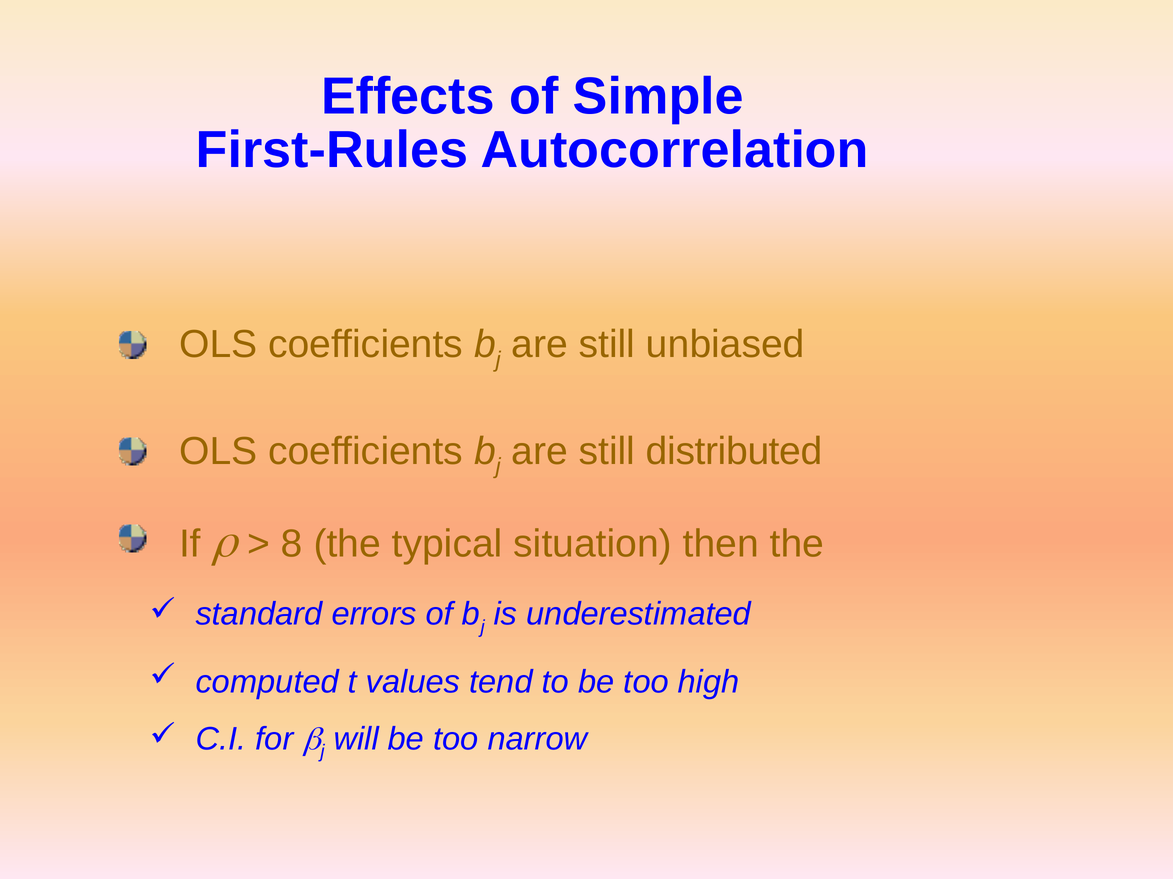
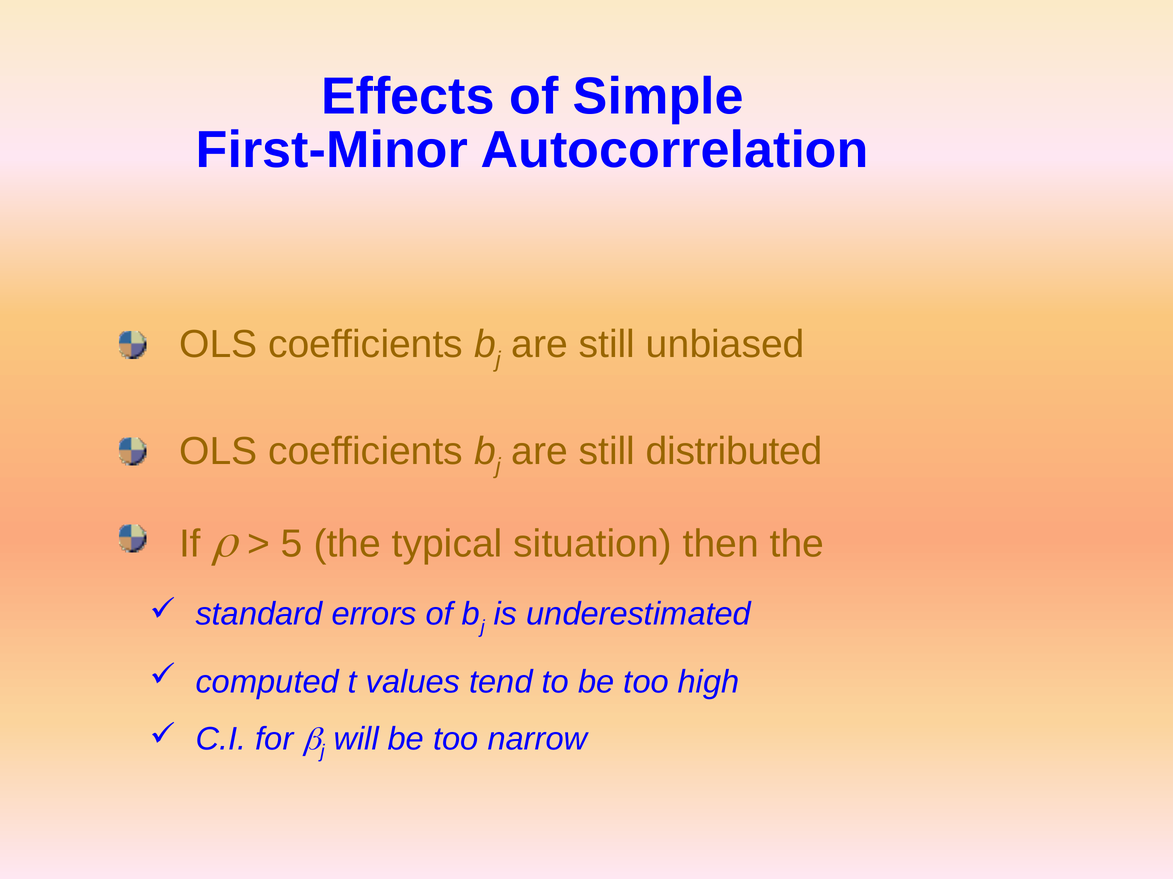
First-Rules: First-Rules -> First-Minor (332, 150)
8: 8 -> 5 (292, 544)
